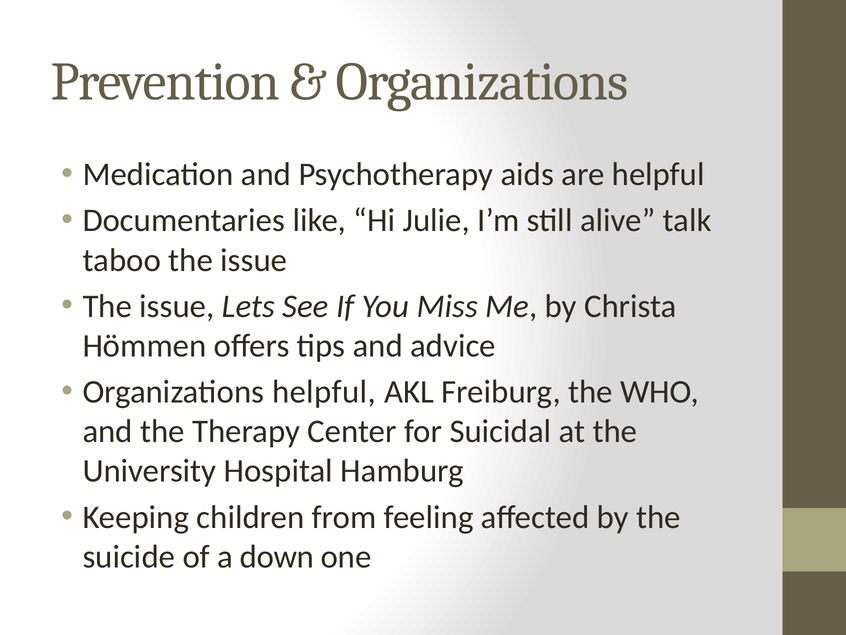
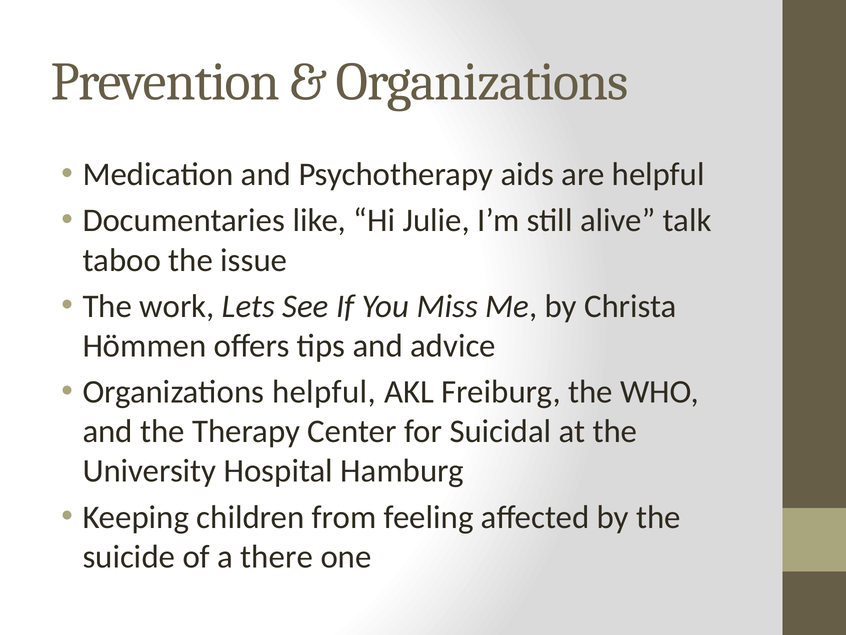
issue: issue -> work (177, 306)
down: down -> there (277, 556)
